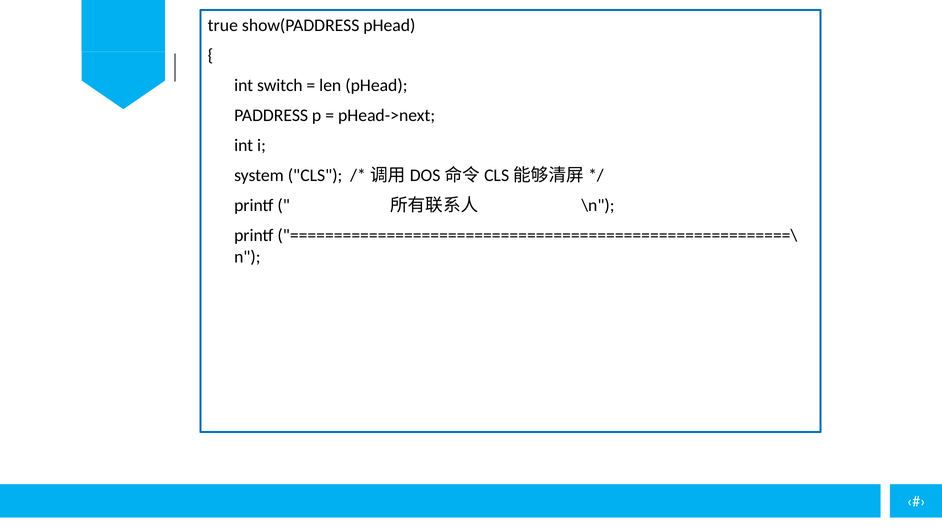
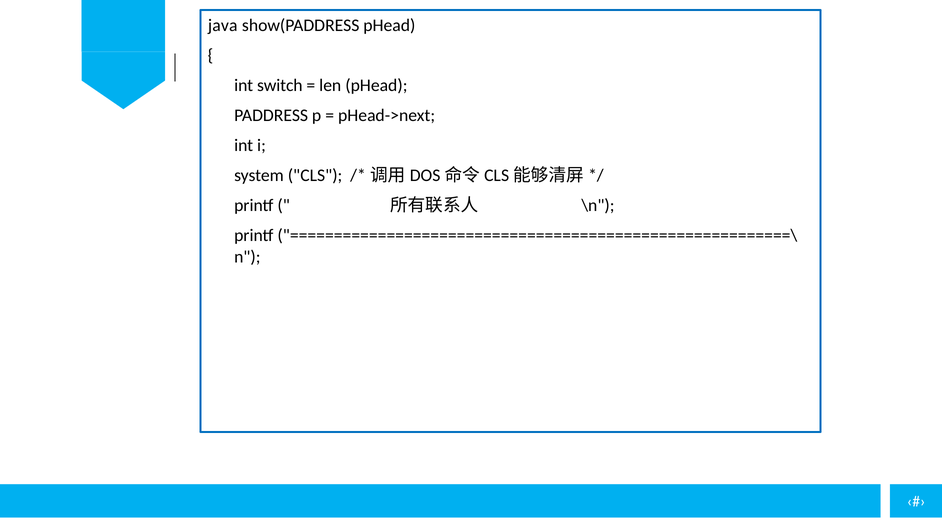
true: true -> java (223, 25)
